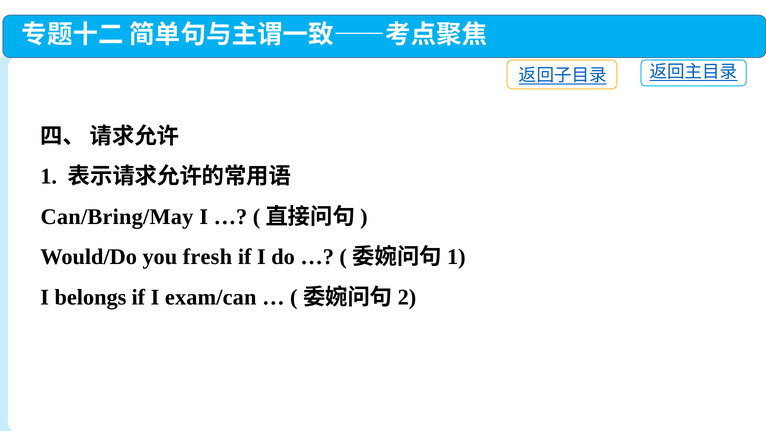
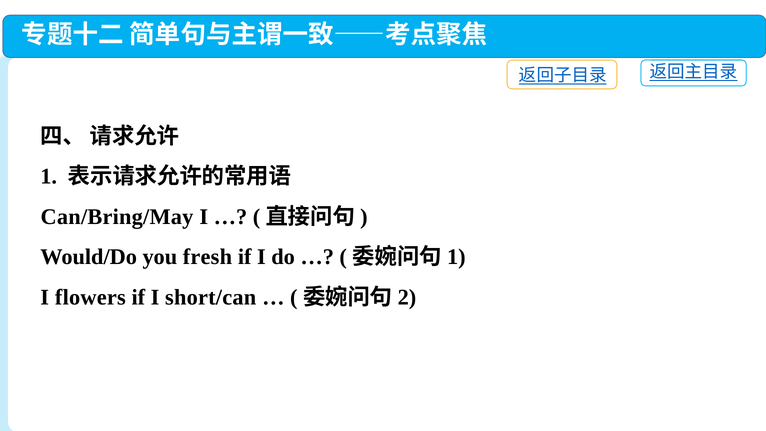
belongs: belongs -> flowers (90, 297)
exam/can: exam/can -> short/can (211, 297)
